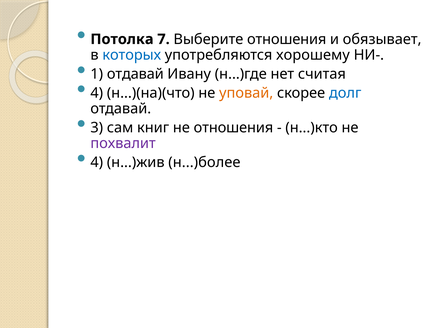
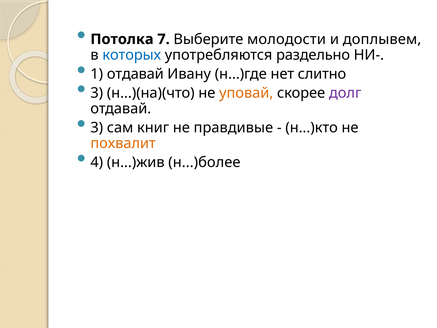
Выберите отношения: отношения -> молодости (287, 39)
обязывает: обязывает -> доплывем (382, 39)
хорошему: хорошему -> раздельно (313, 55)
считая: считая -> слитно (322, 74)
4: 4 -> 3 (97, 93)
долг colour: blue -> purple (345, 93)
не отношения: отношения -> правдивые (233, 128)
похвалит colour: purple -> orange (123, 143)
